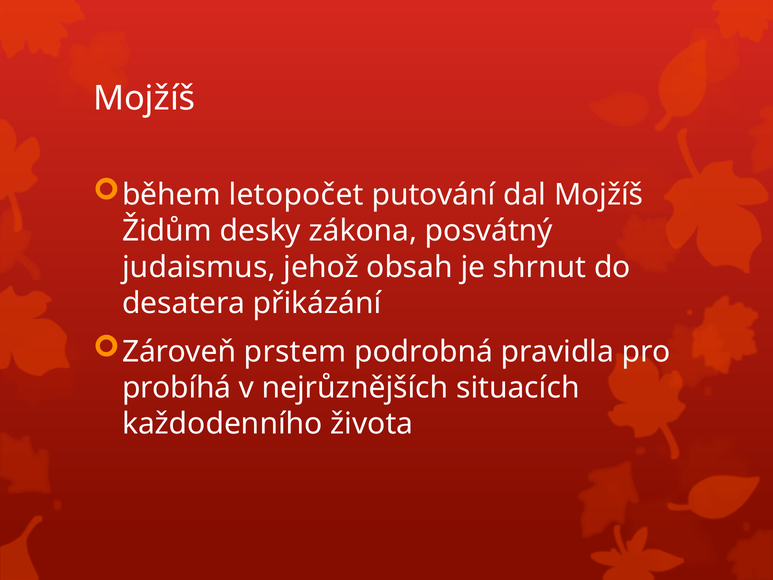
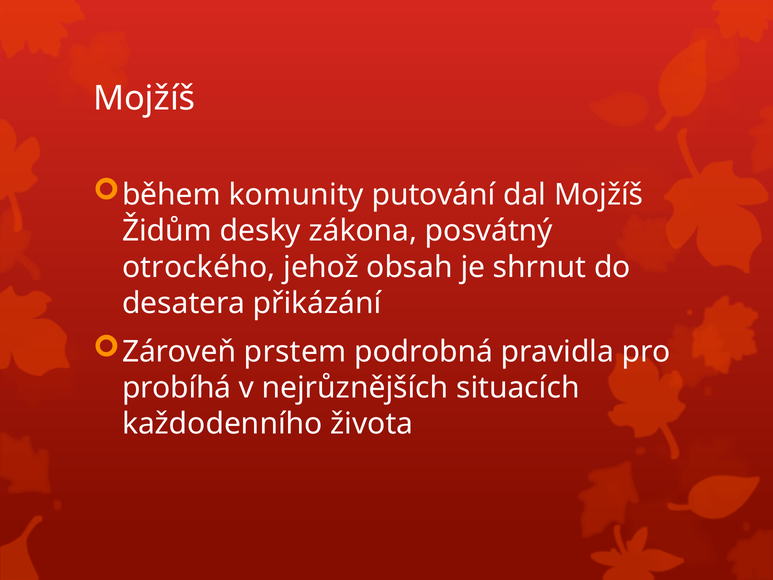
letopočet: letopočet -> komunity (296, 195)
judaismus: judaismus -> otrockého (199, 267)
